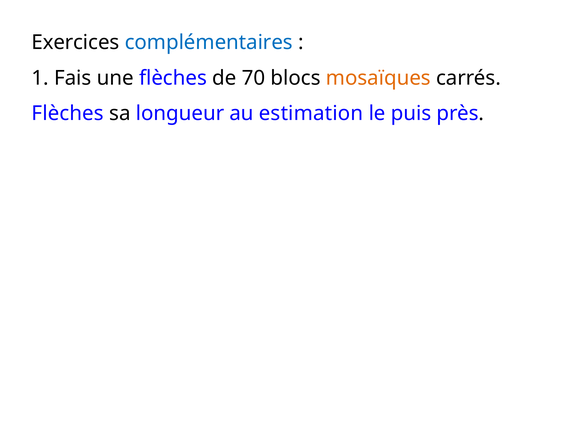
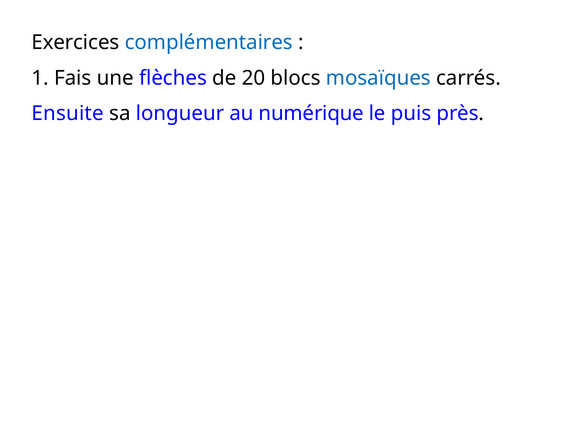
70: 70 -> 20 (254, 78)
mosaïques colour: orange -> blue (378, 78)
Flèches: Flèches -> Ensuite (68, 113)
estimation: estimation -> numérique (311, 113)
